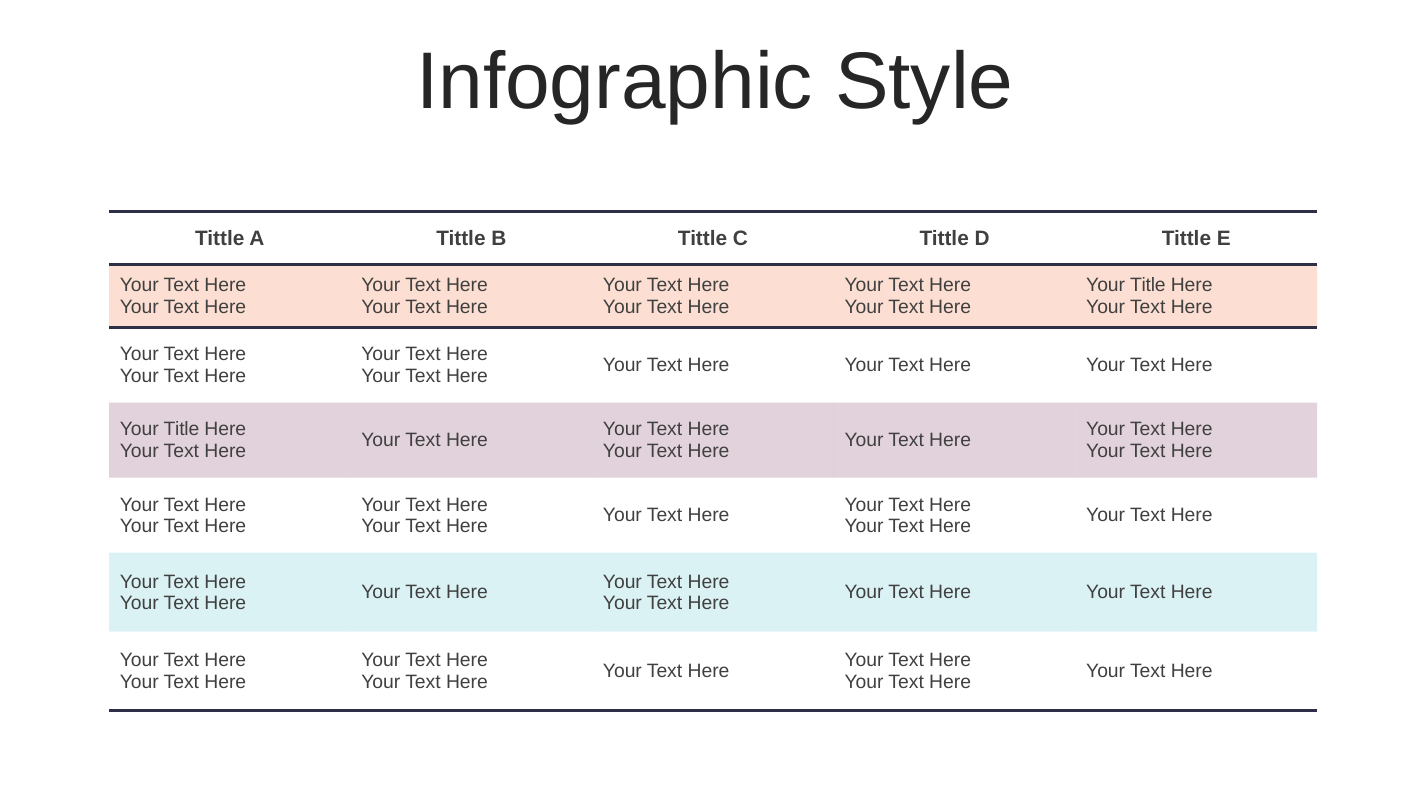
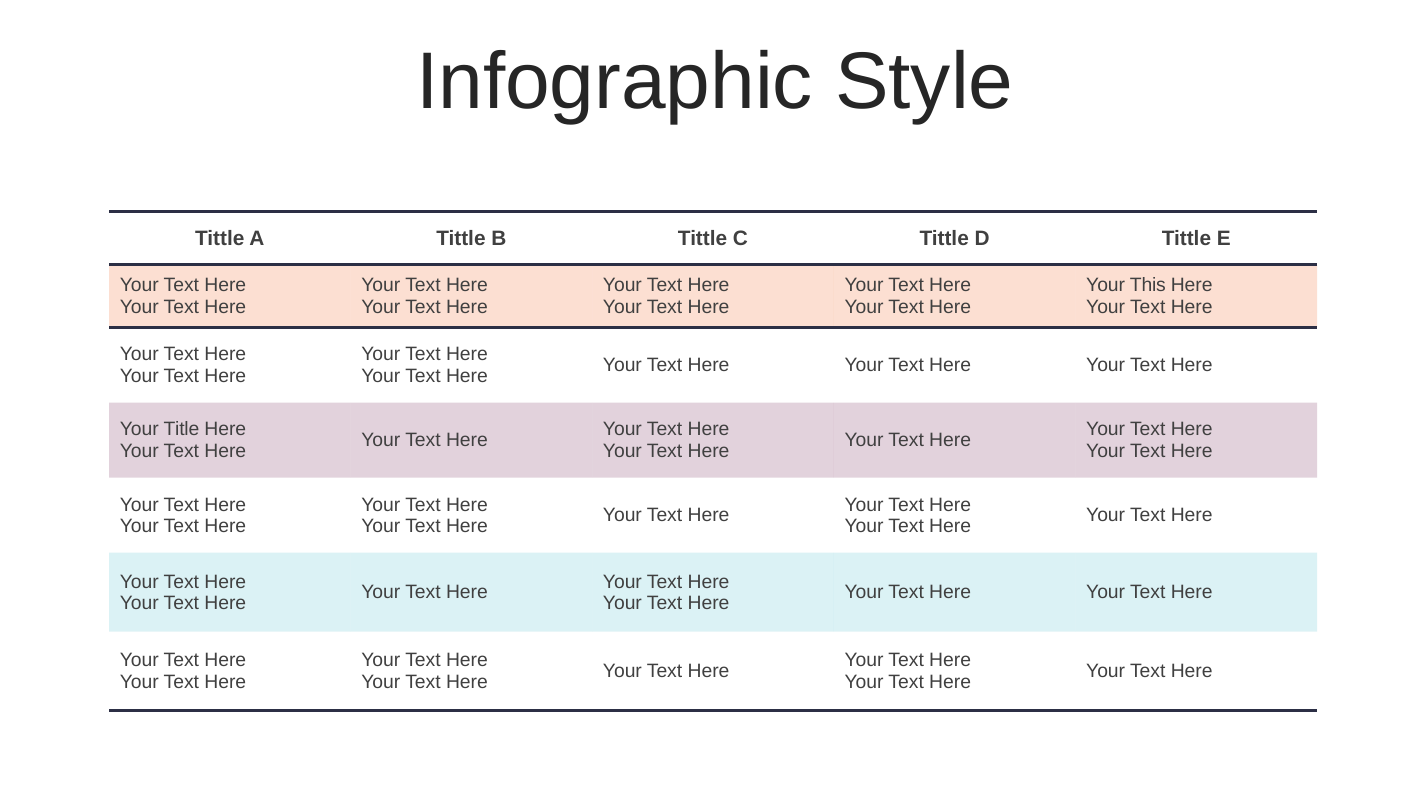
Title: Title -> This (1148, 285)
